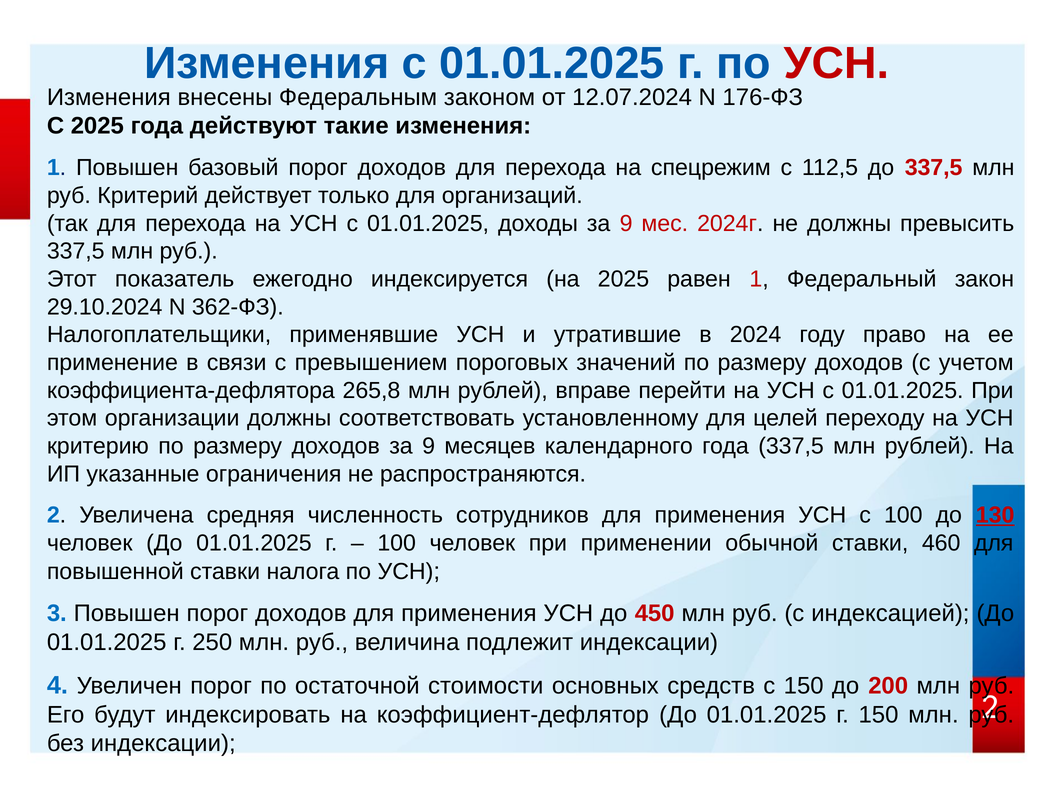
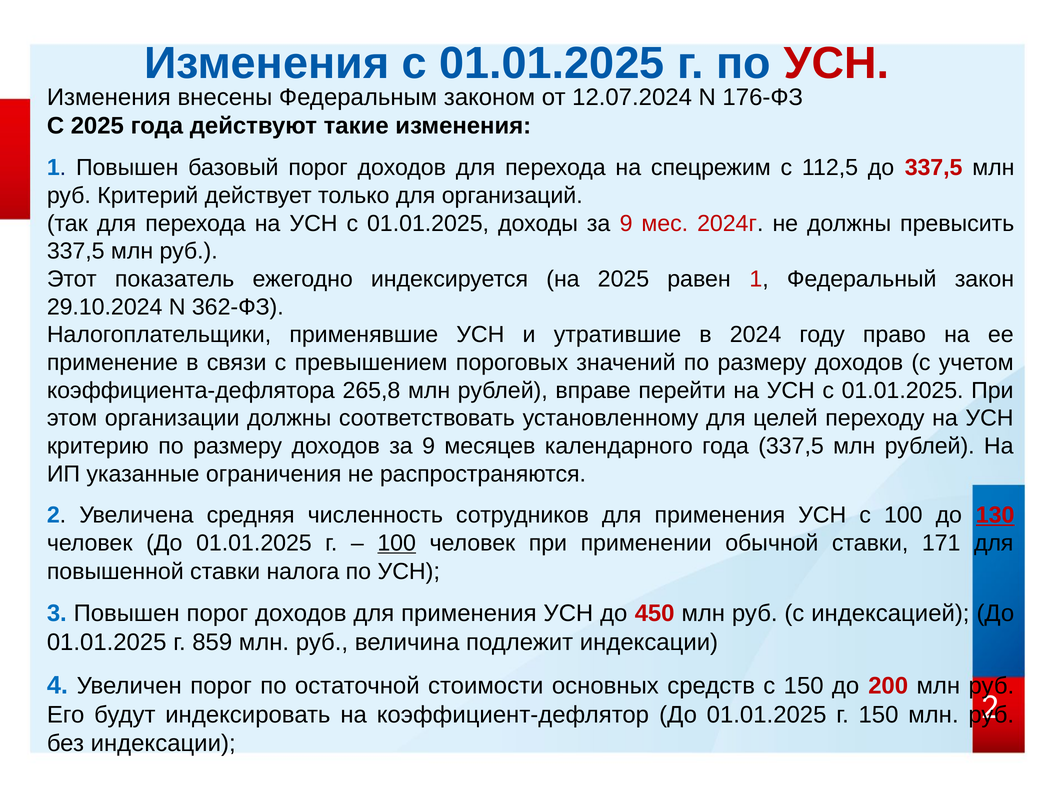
100 underline: none -> present (397, 543)
460: 460 -> 171 (941, 543)
250: 250 -> 859 (212, 642)
